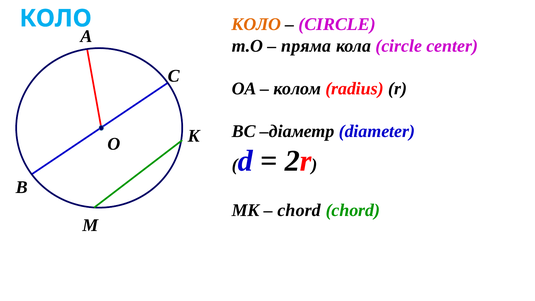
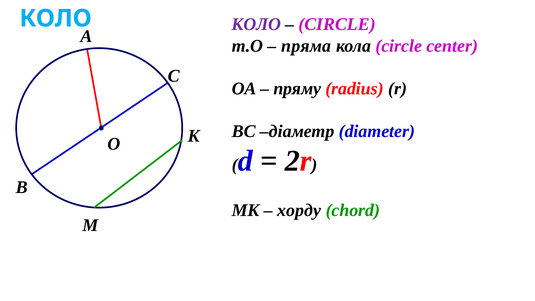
КОЛО colour: orange -> purple (256, 24)
колом: колом -> пряму (297, 89)
chord: chord -> хорду (299, 210)
